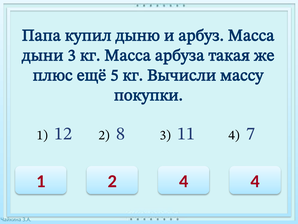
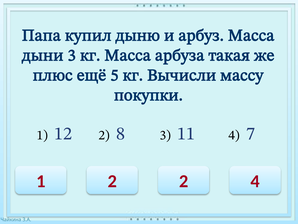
2 4: 4 -> 2 (184, 181)
